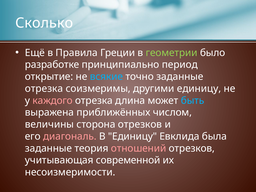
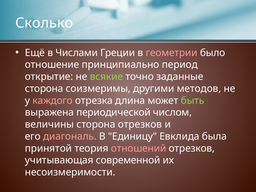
Правила: Правила -> Числами (77, 53)
геометрии colour: light green -> pink (172, 53)
разработке: разработке -> отношение (52, 65)
всякие colour: light blue -> light green (106, 77)
отрезка: отрезка -> сторона (44, 89)
другими единицу: единицу -> методов (199, 89)
быть colour: light blue -> light green (193, 101)
приближённых: приближённых -> периодической (113, 112)
заданные: заданные -> принятой (48, 148)
